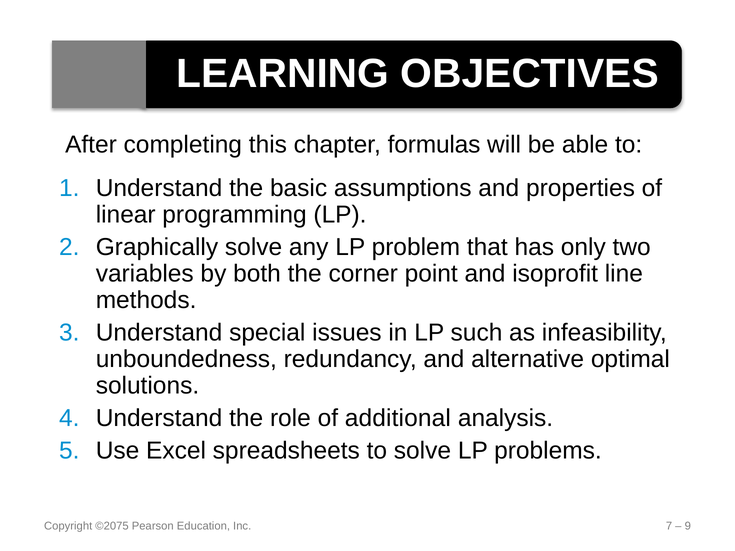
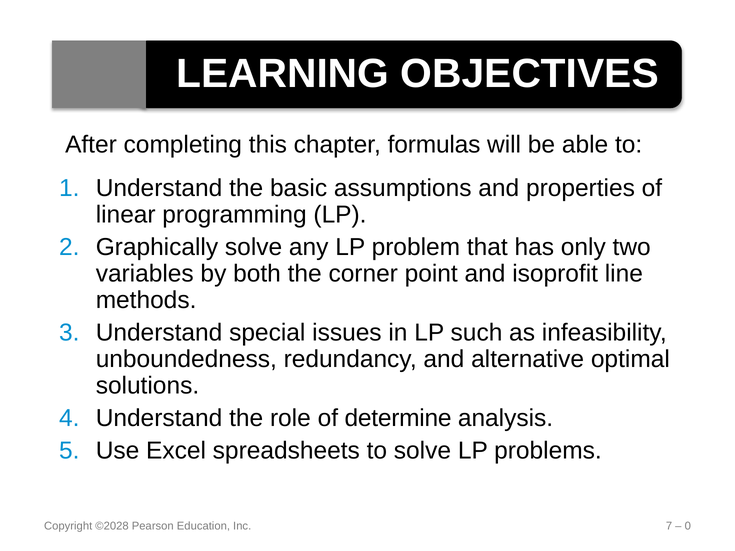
additional: additional -> determine (398, 418)
©2075: ©2075 -> ©2028 (112, 526)
9: 9 -> 0 (688, 526)
